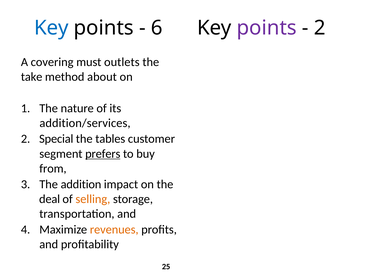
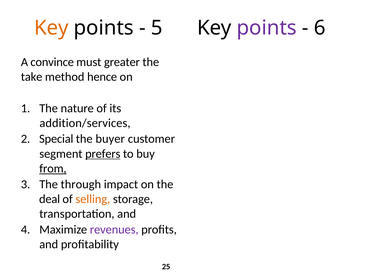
Key colour: blue -> orange (51, 28)
6: 6 -> 5 (157, 28)
2: 2 -> 6 (320, 28)
covering: covering -> convince (52, 62)
outlets: outlets -> greater (122, 62)
about: about -> hence (102, 77)
tables: tables -> buyer (110, 139)
from underline: none -> present (53, 168)
addition: addition -> through (81, 184)
revenues colour: orange -> purple (114, 229)
